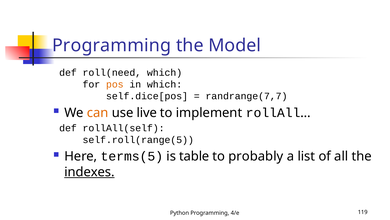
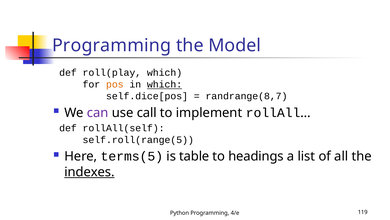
roll(need: roll(need -> roll(play (112, 73)
which underline: none -> present (165, 84)
randrange(7,7: randrange(7,7 -> randrange(8,7 (246, 96)
can colour: orange -> purple (98, 112)
live: live -> call (147, 112)
probably: probably -> headings (256, 156)
